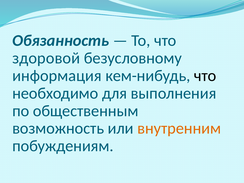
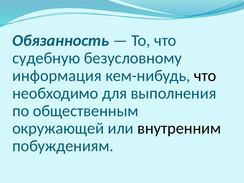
здоровой: здоровой -> судебную (46, 58)
возможность: возможность -> окружающей (58, 128)
внутренним colour: orange -> black (179, 128)
